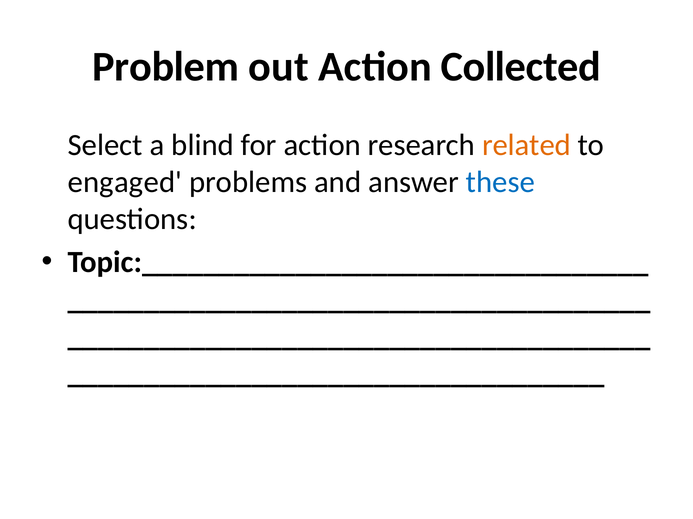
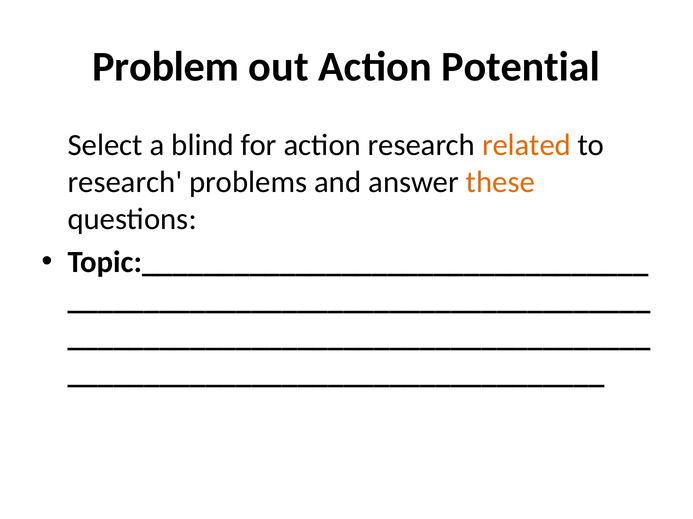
Collected: Collected -> Potential (521, 67)
engaged: engaged -> research (125, 182)
these colour: blue -> orange (501, 182)
